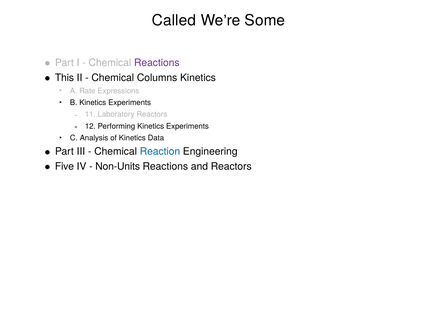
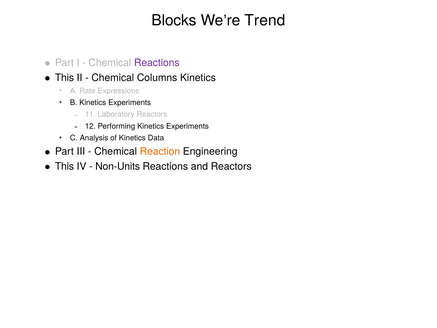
Called: Called -> Blocks (174, 21)
Some: Some -> Trend (265, 21)
Reaction colour: blue -> orange (160, 151)
Five: Five -> This (64, 166)
